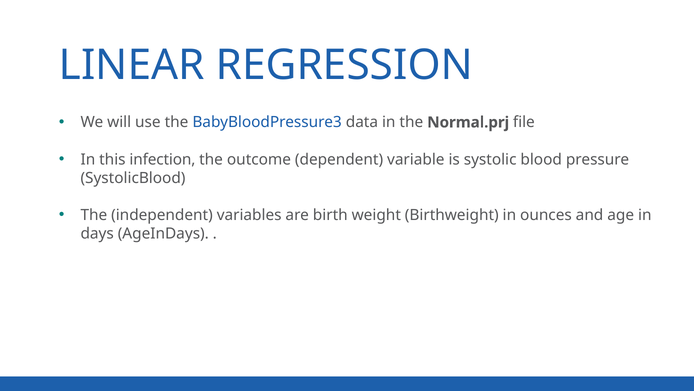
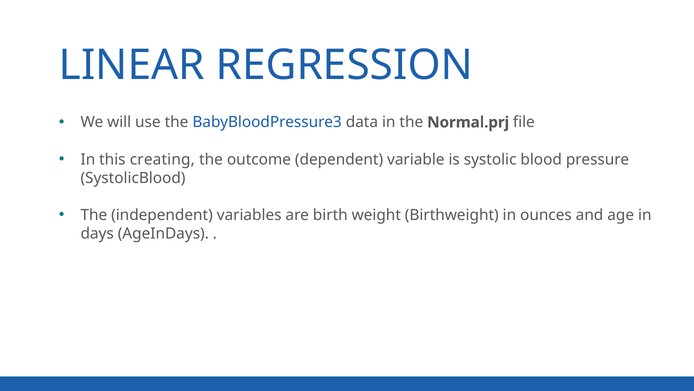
infection: infection -> creating (162, 159)
